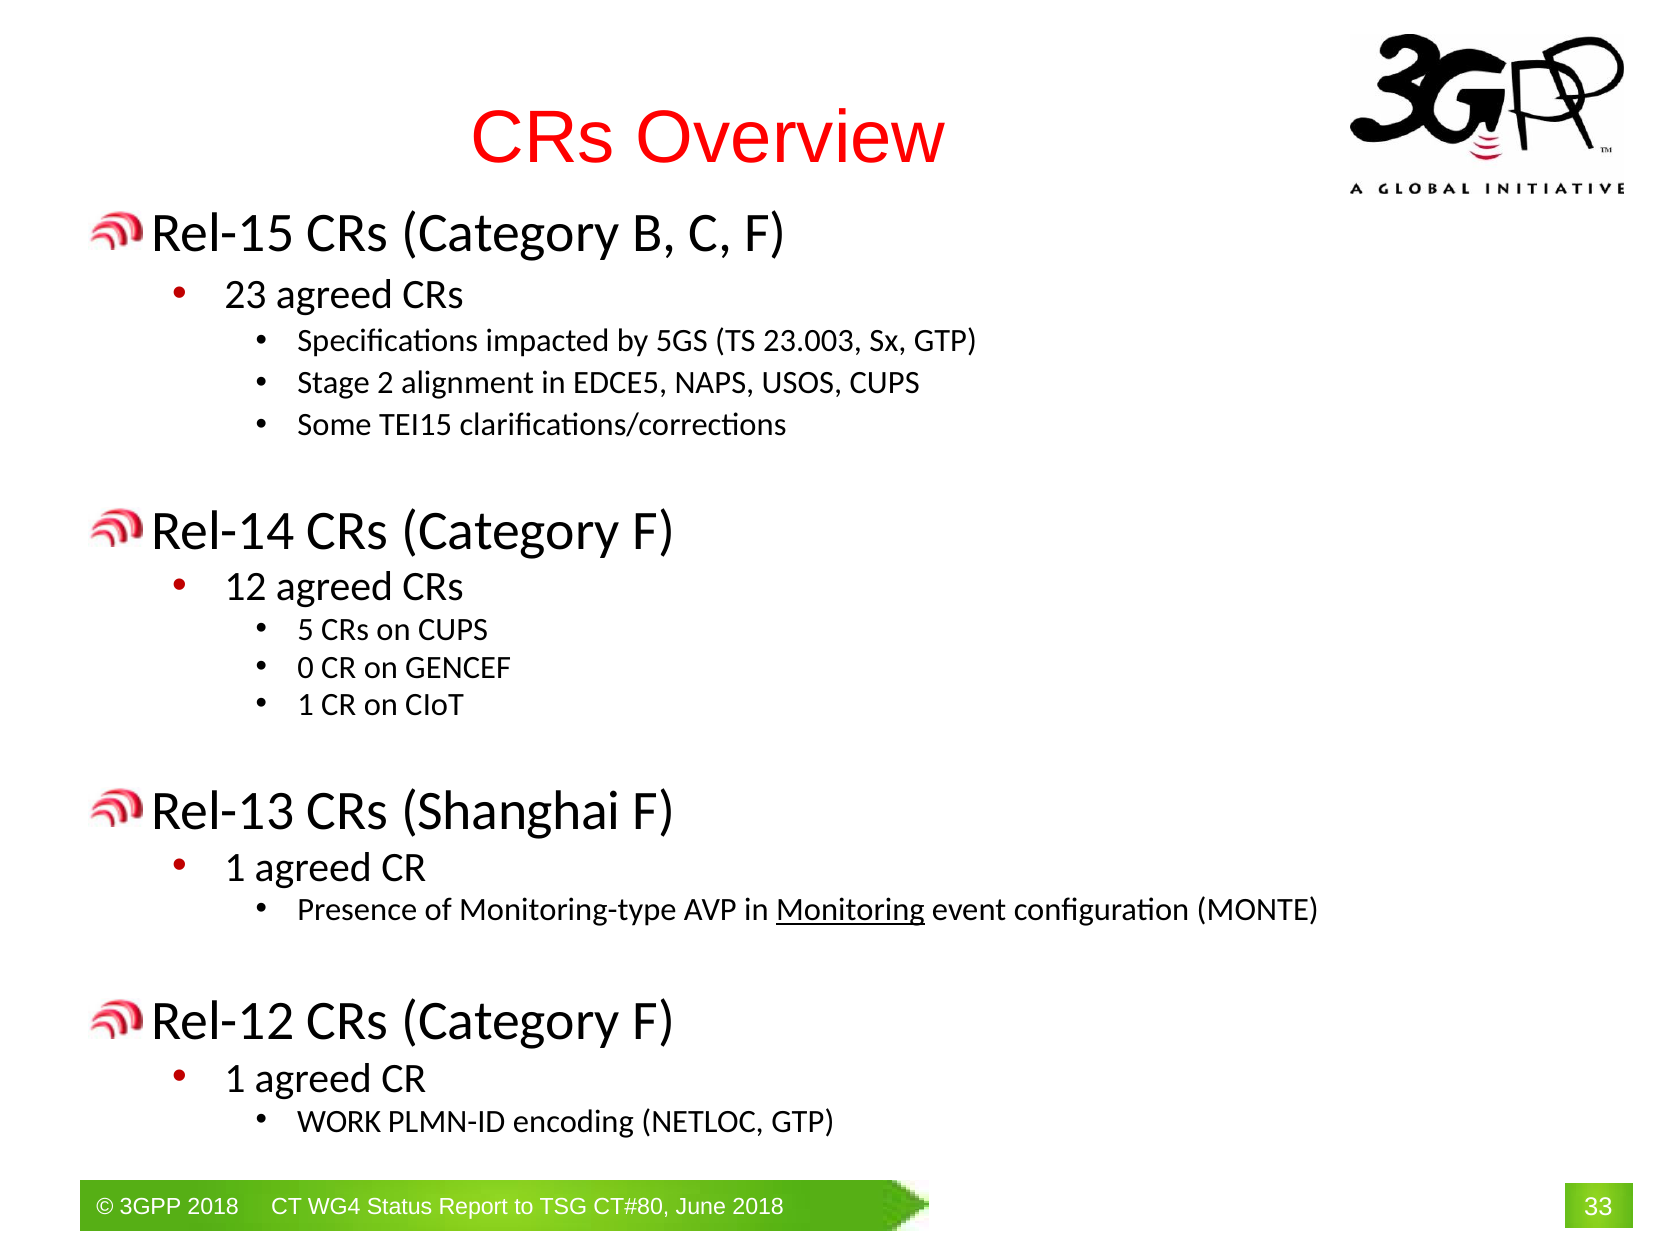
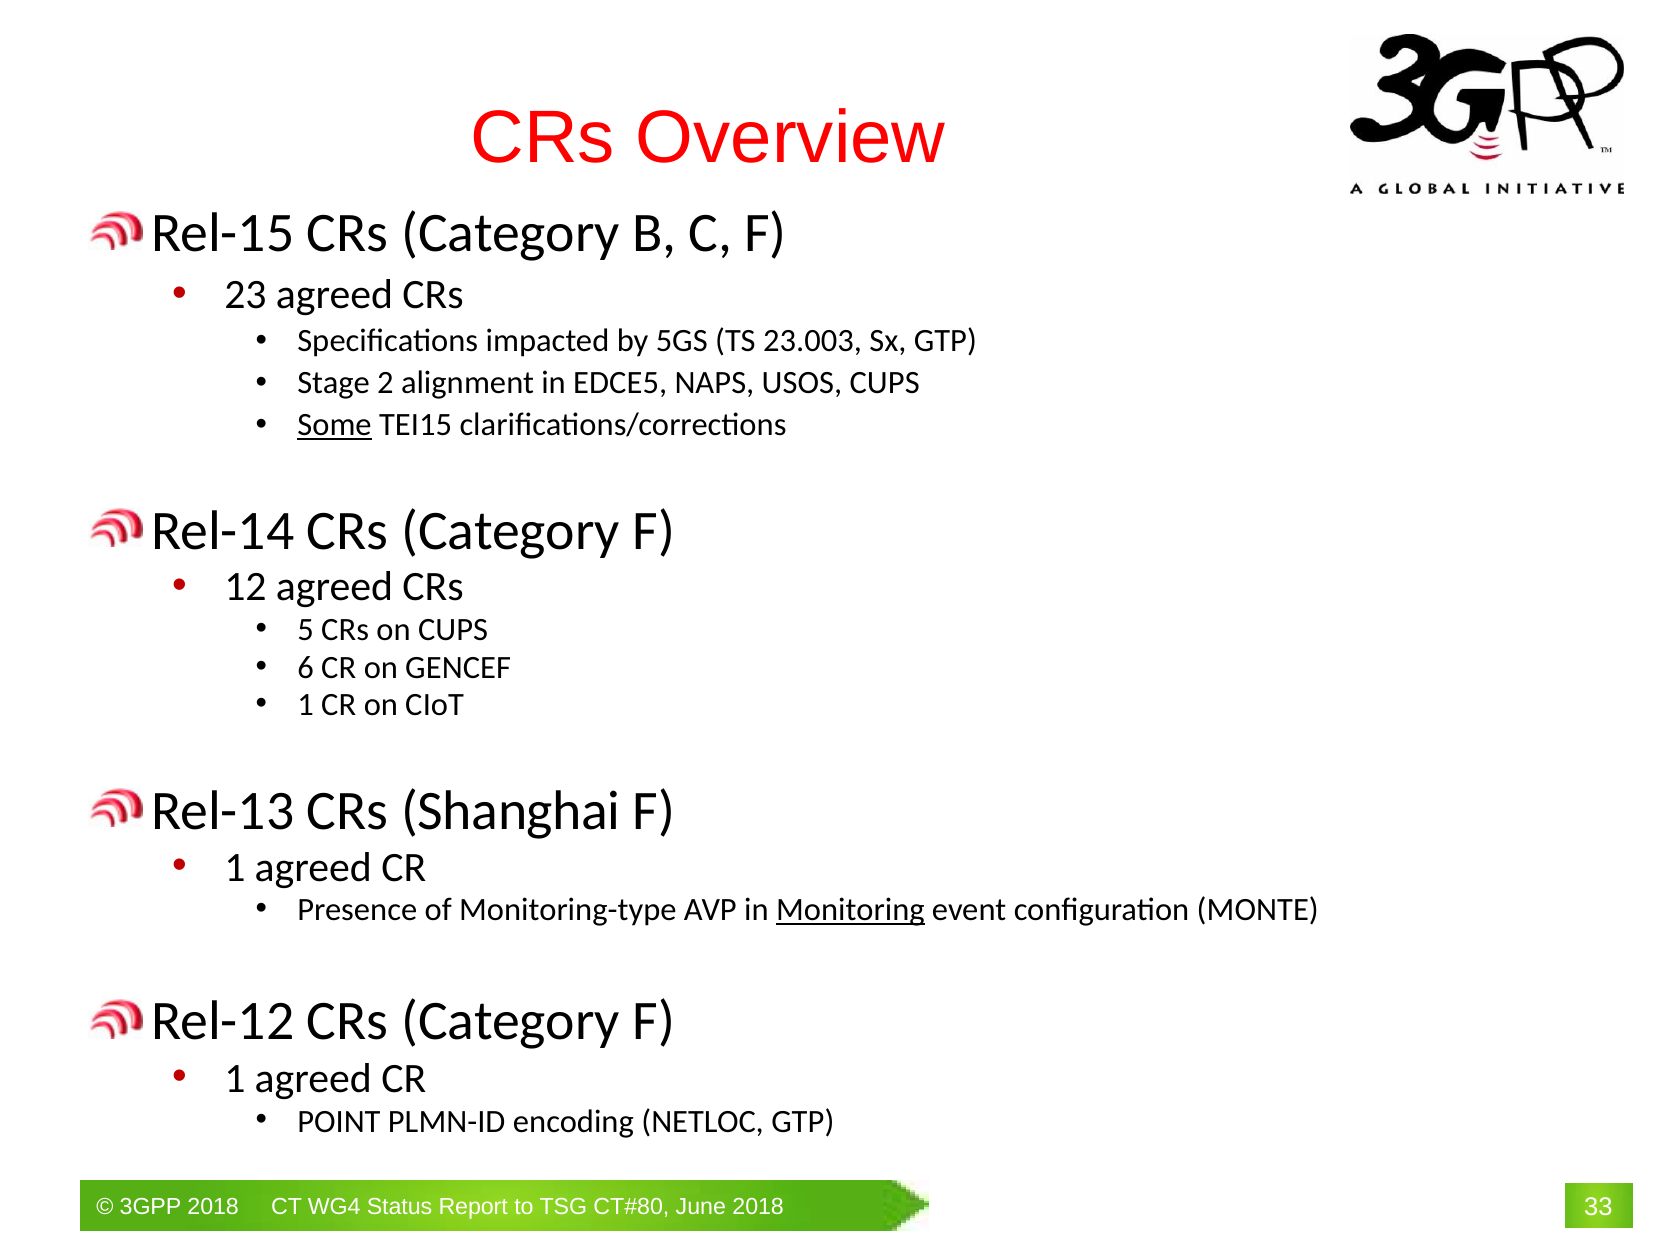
Some underline: none -> present (335, 425)
0: 0 -> 6 (306, 667)
WORK: WORK -> POINT (339, 1121)
